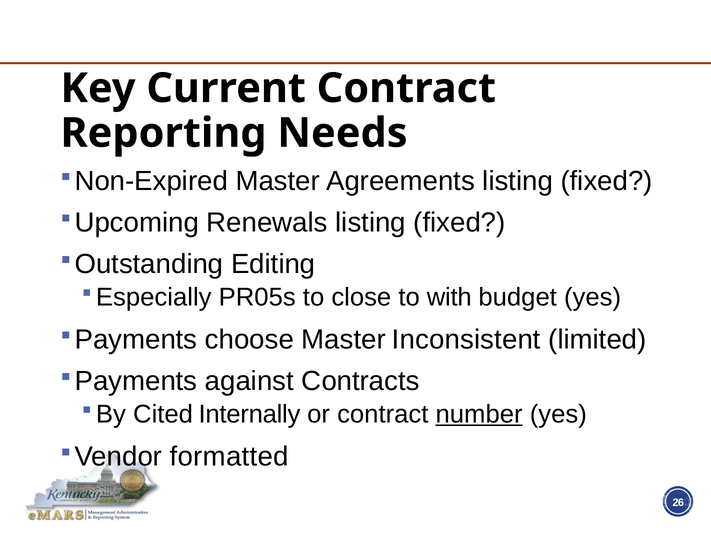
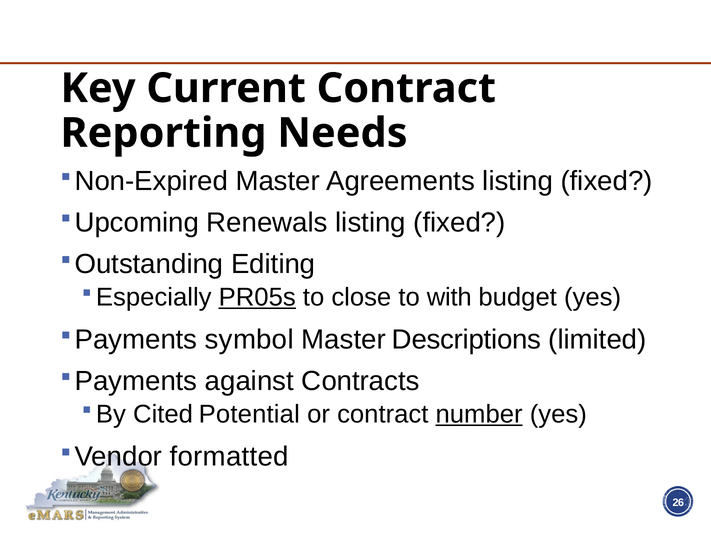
PR05s underline: none -> present (257, 297)
choose: choose -> symbol (249, 340)
Inconsistent: Inconsistent -> Descriptions (466, 340)
Internally: Internally -> Potential (249, 414)
